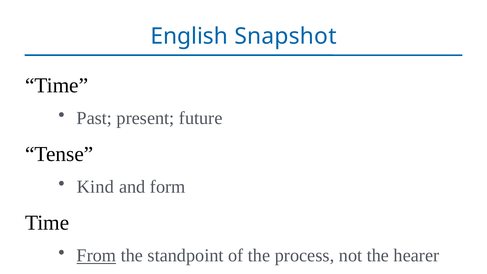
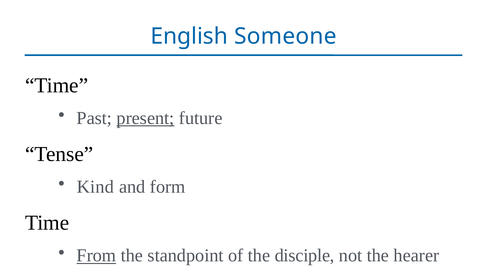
Snapshot: Snapshot -> Someone (285, 36)
present underline: none -> present (145, 118)
process: process -> disciple (305, 256)
